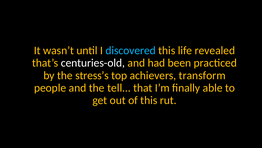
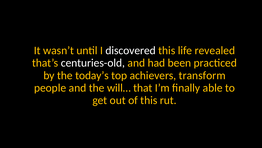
discovered colour: light blue -> white (131, 50)
stress’s: stress’s -> today’s (92, 75)
tell…: tell… -> will… (119, 87)
